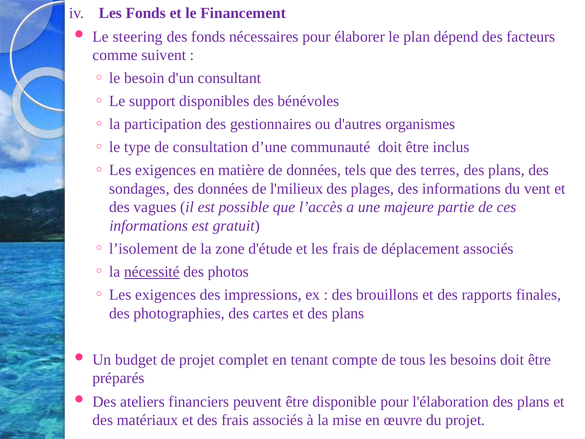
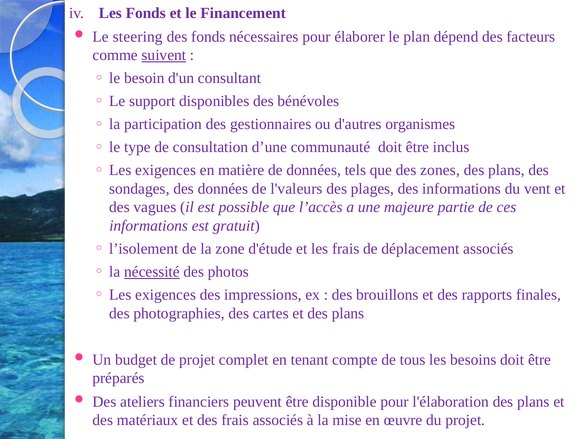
suivent underline: none -> present (164, 55)
terres: terres -> zones (440, 170)
l'milieux: l'milieux -> l'valeurs (297, 189)
